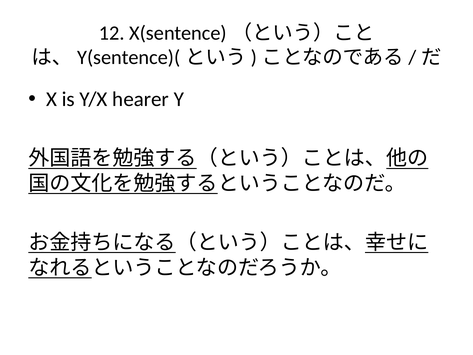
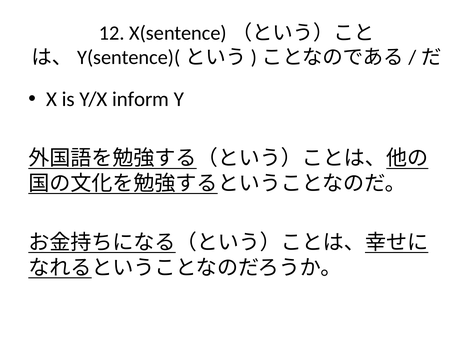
hearer: hearer -> inform (141, 99)
